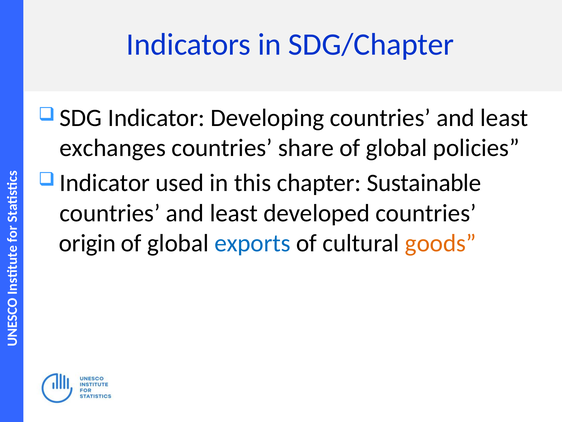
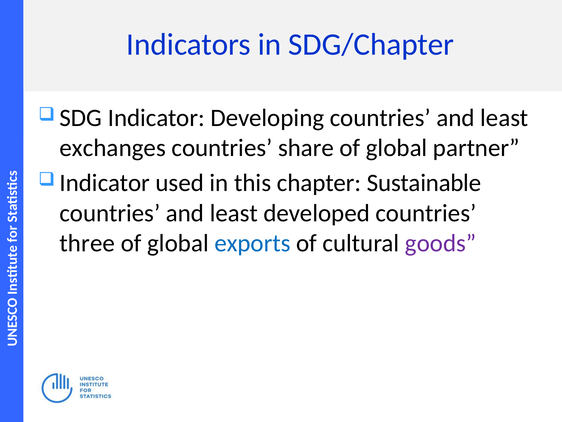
policies: policies -> partner (476, 148)
origin: origin -> three (87, 243)
goods colour: orange -> purple (441, 243)
